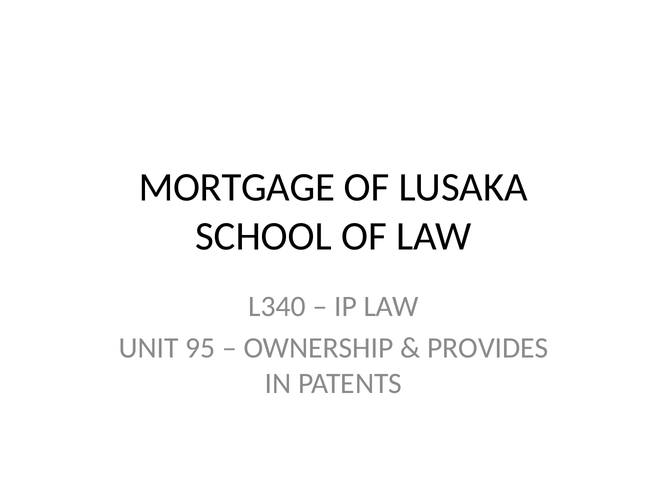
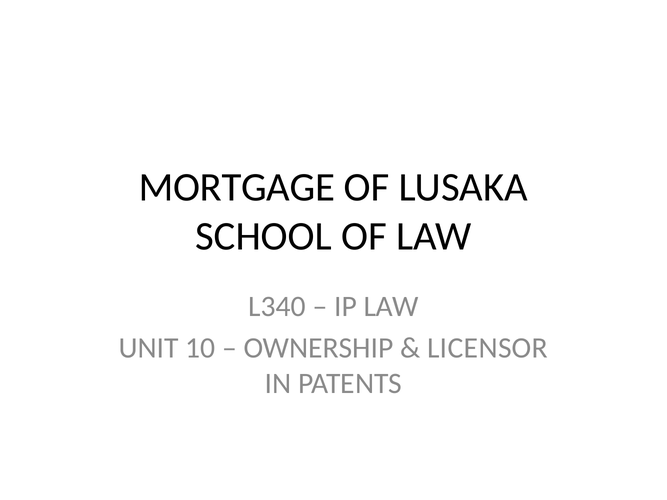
95: 95 -> 10 (200, 348)
PROVIDES: PROVIDES -> LICENSOR (488, 348)
